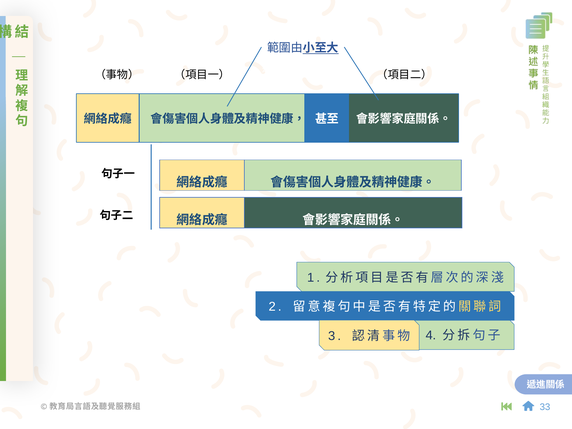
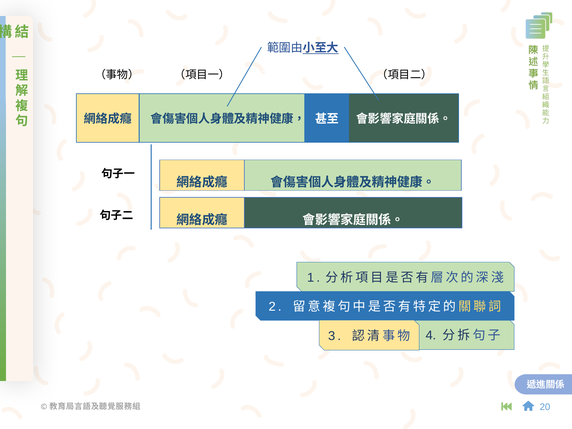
33: 33 -> 20 (545, 407)
